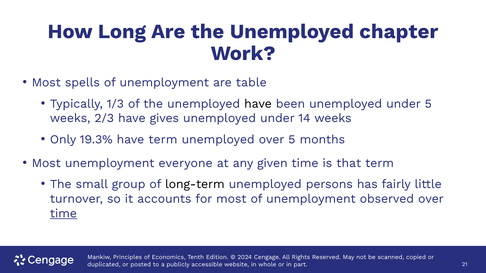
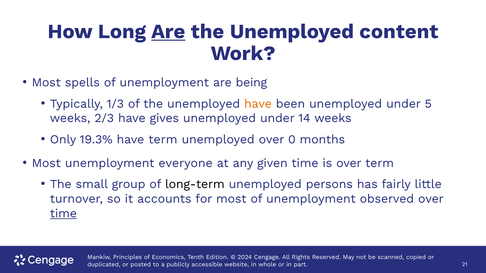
Are underline: none -> present (168, 32)
chapter: chapter -> content (399, 32)
table: table -> being (251, 83)
have colour: black -> orange (258, 104)
over 5: 5 -> 0 (292, 140)
is that: that -> over (349, 163)
